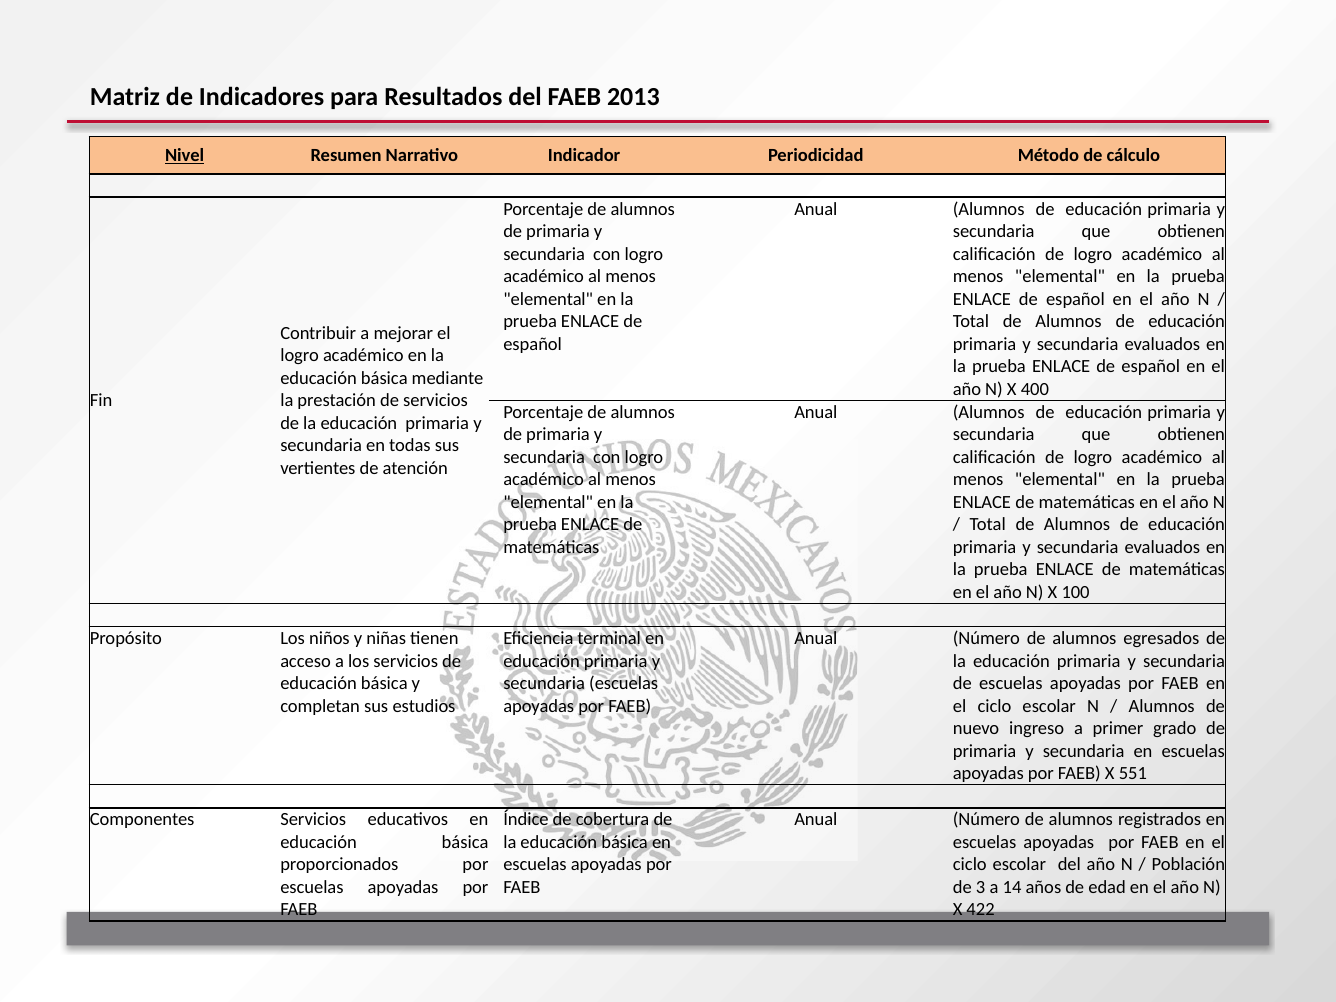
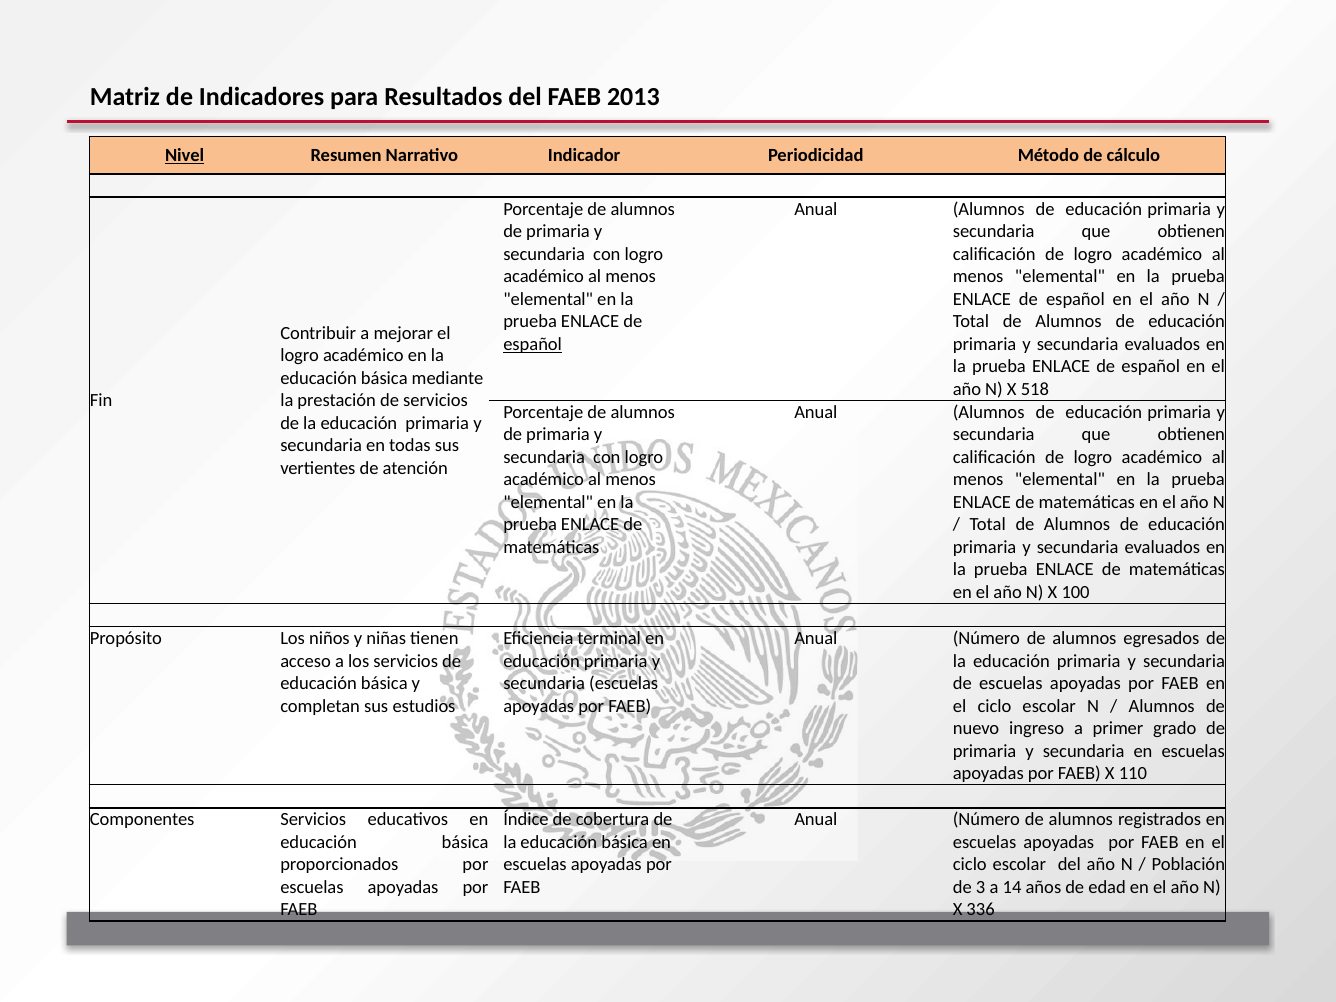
español underline: none -> present (533, 344)
400: 400 -> 518 (1035, 389)
551: 551 -> 110 (1133, 774)
422: 422 -> 336 (981, 910)
